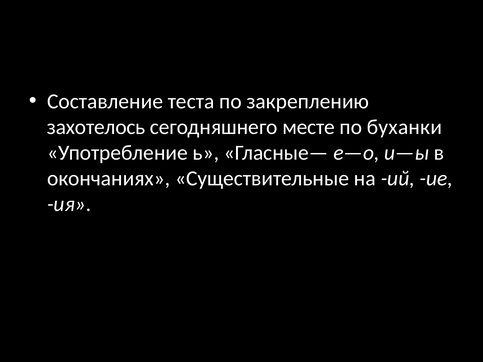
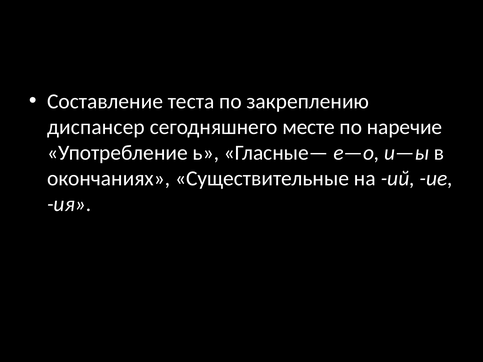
захотелось: захотелось -> диспансер (96, 127)
буханки: буханки -> наречие (405, 127)
